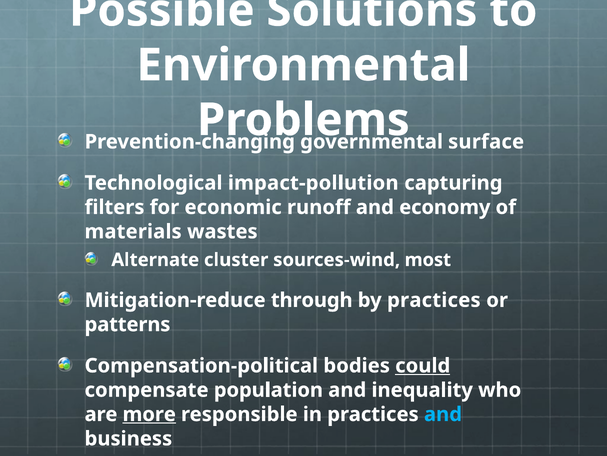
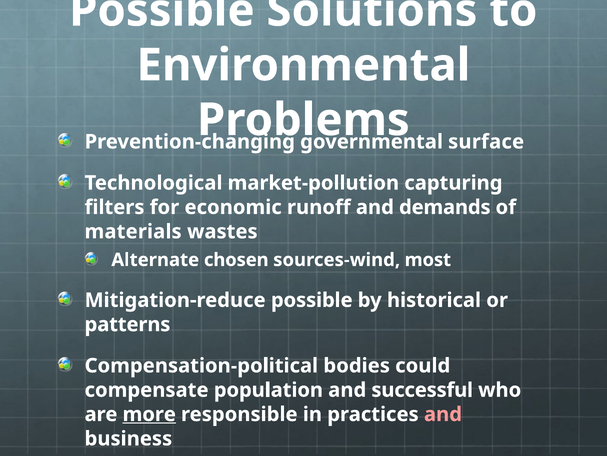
impact-pollution: impact-pollution -> market-pollution (313, 183)
economy: economy -> demands (445, 207)
cluster: cluster -> chosen (236, 259)
Mitigation-reduce through: through -> possible (312, 300)
by practices: practices -> historical (434, 300)
could underline: present -> none (423, 365)
inequality: inequality -> successful (422, 389)
and colour: light blue -> pink (443, 414)
